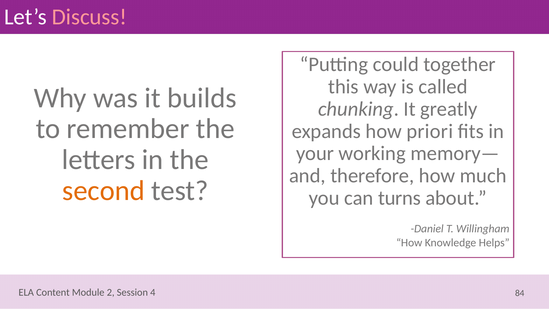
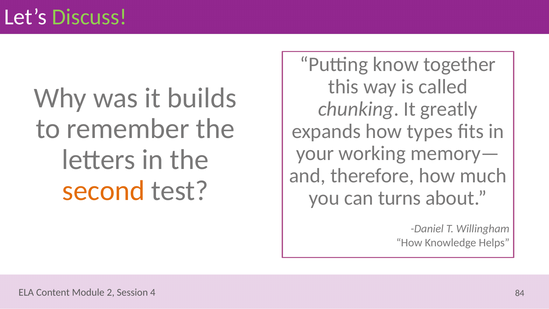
Discuss colour: pink -> light green (89, 17)
could: could -> know (396, 64)
priori: priori -> types (430, 131)
